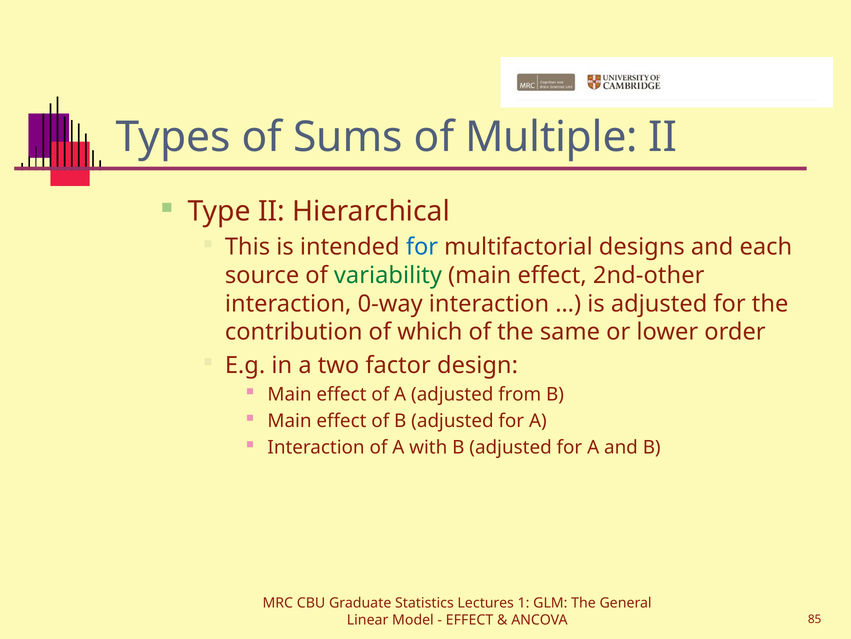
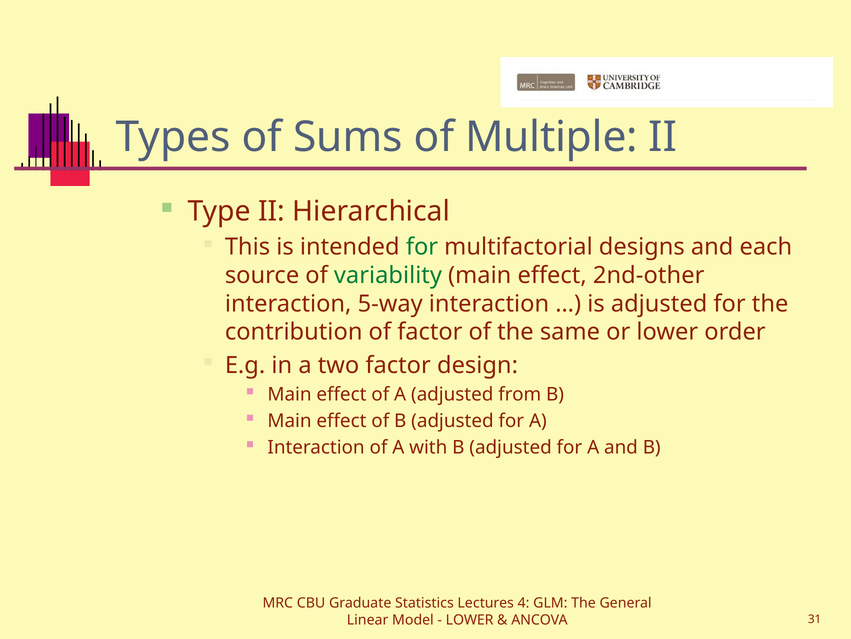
for colour: blue -> green (422, 247)
0-way: 0-way -> 5-way (390, 303)
of which: which -> factor (430, 332)
1: 1 -> 4 (524, 602)
EFFECT: EFFECT -> LOWER (470, 619)
85: 85 -> 31 (815, 619)
